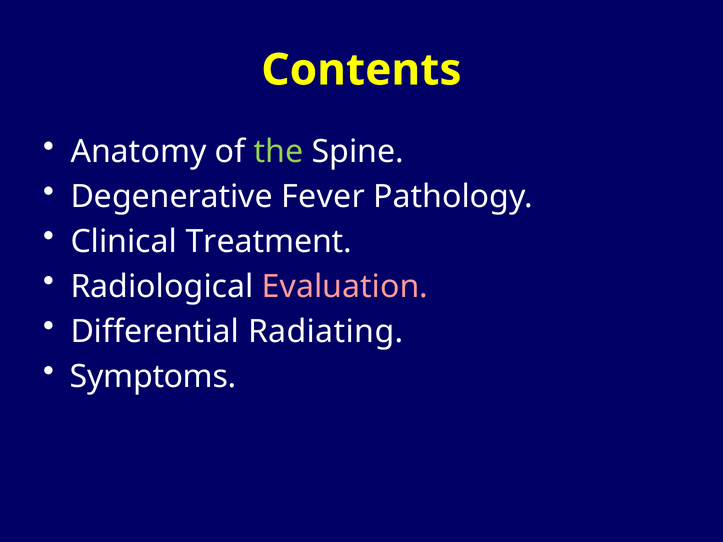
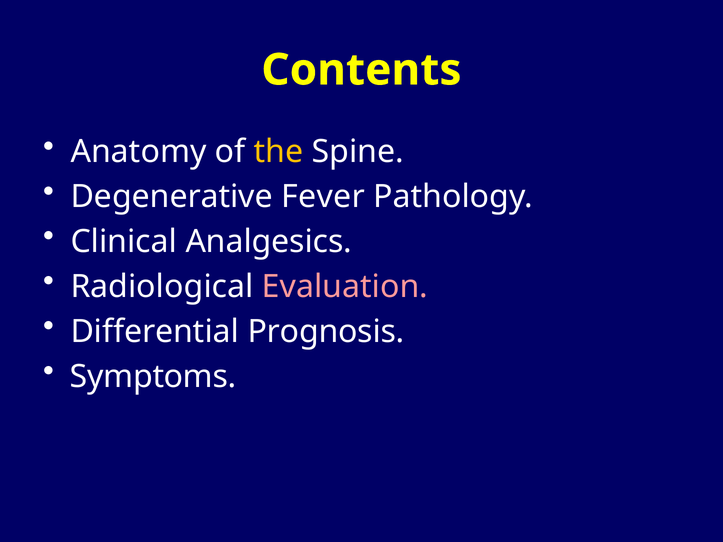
the colour: light green -> yellow (278, 152)
Treatment: Treatment -> Analgesics (269, 242)
Radiating: Radiating -> Prognosis (326, 332)
